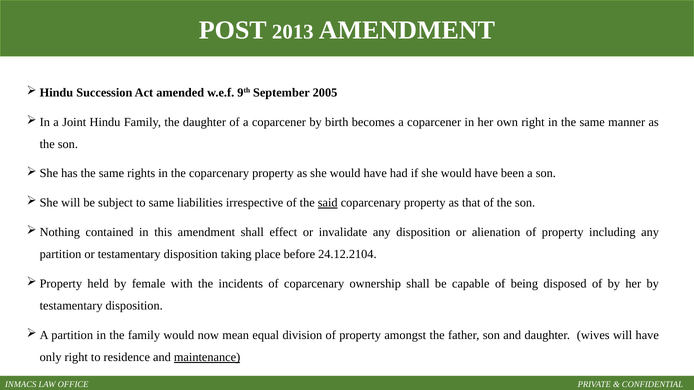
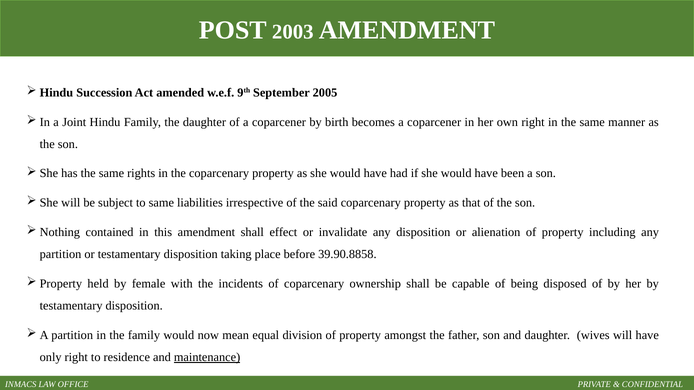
2013: 2013 -> 2003 (293, 32)
said underline: present -> none (328, 203)
24.12.2104: 24.12.2104 -> 39.90.8858 (347, 254)
